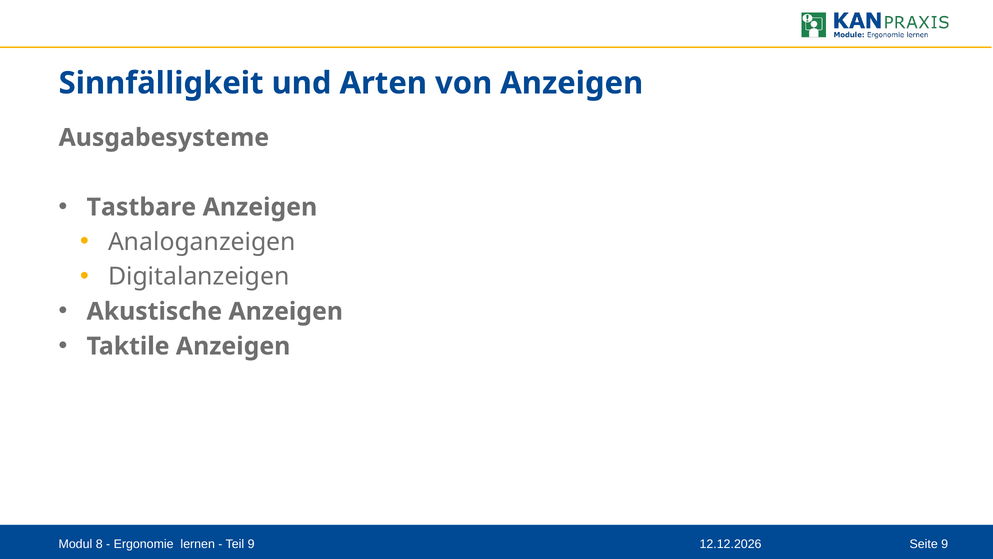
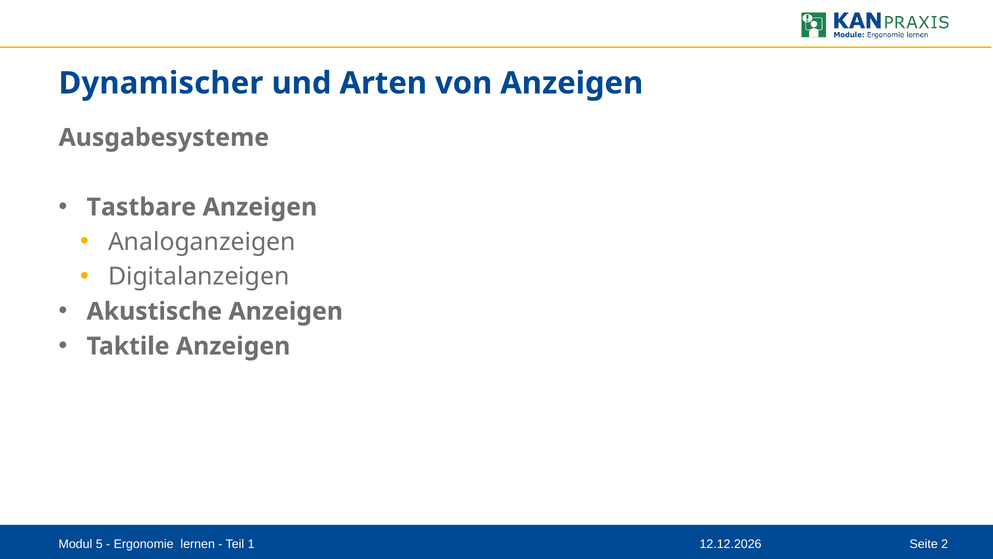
Sinnfälligkeit: Sinnfälligkeit -> Dynamischer (161, 83)
8: 8 -> 5 (99, 543)
Teil 9: 9 -> 1 (251, 543)
Seite 9: 9 -> 2 (945, 543)
